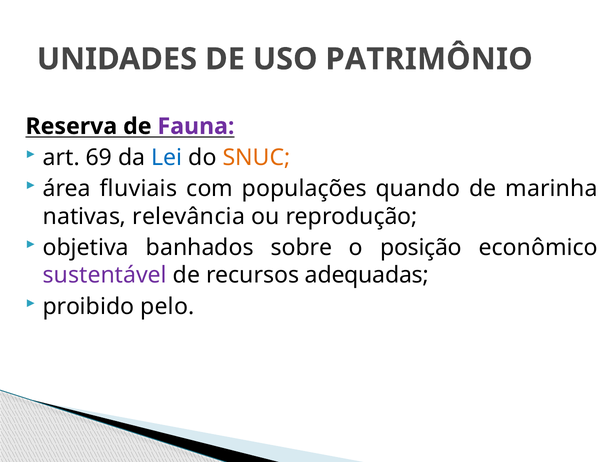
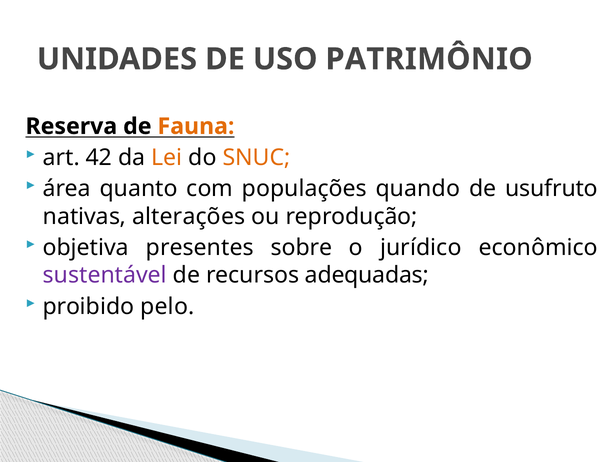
Fauna colour: purple -> orange (196, 126)
69: 69 -> 42 (99, 157)
Lei colour: blue -> orange (167, 157)
fluviais: fluviais -> quanto (139, 189)
marinha: marinha -> usufruto (552, 189)
relevância: relevância -> alterações (189, 216)
banhados: banhados -> presentes (200, 248)
posição: posição -> jurídico (421, 248)
